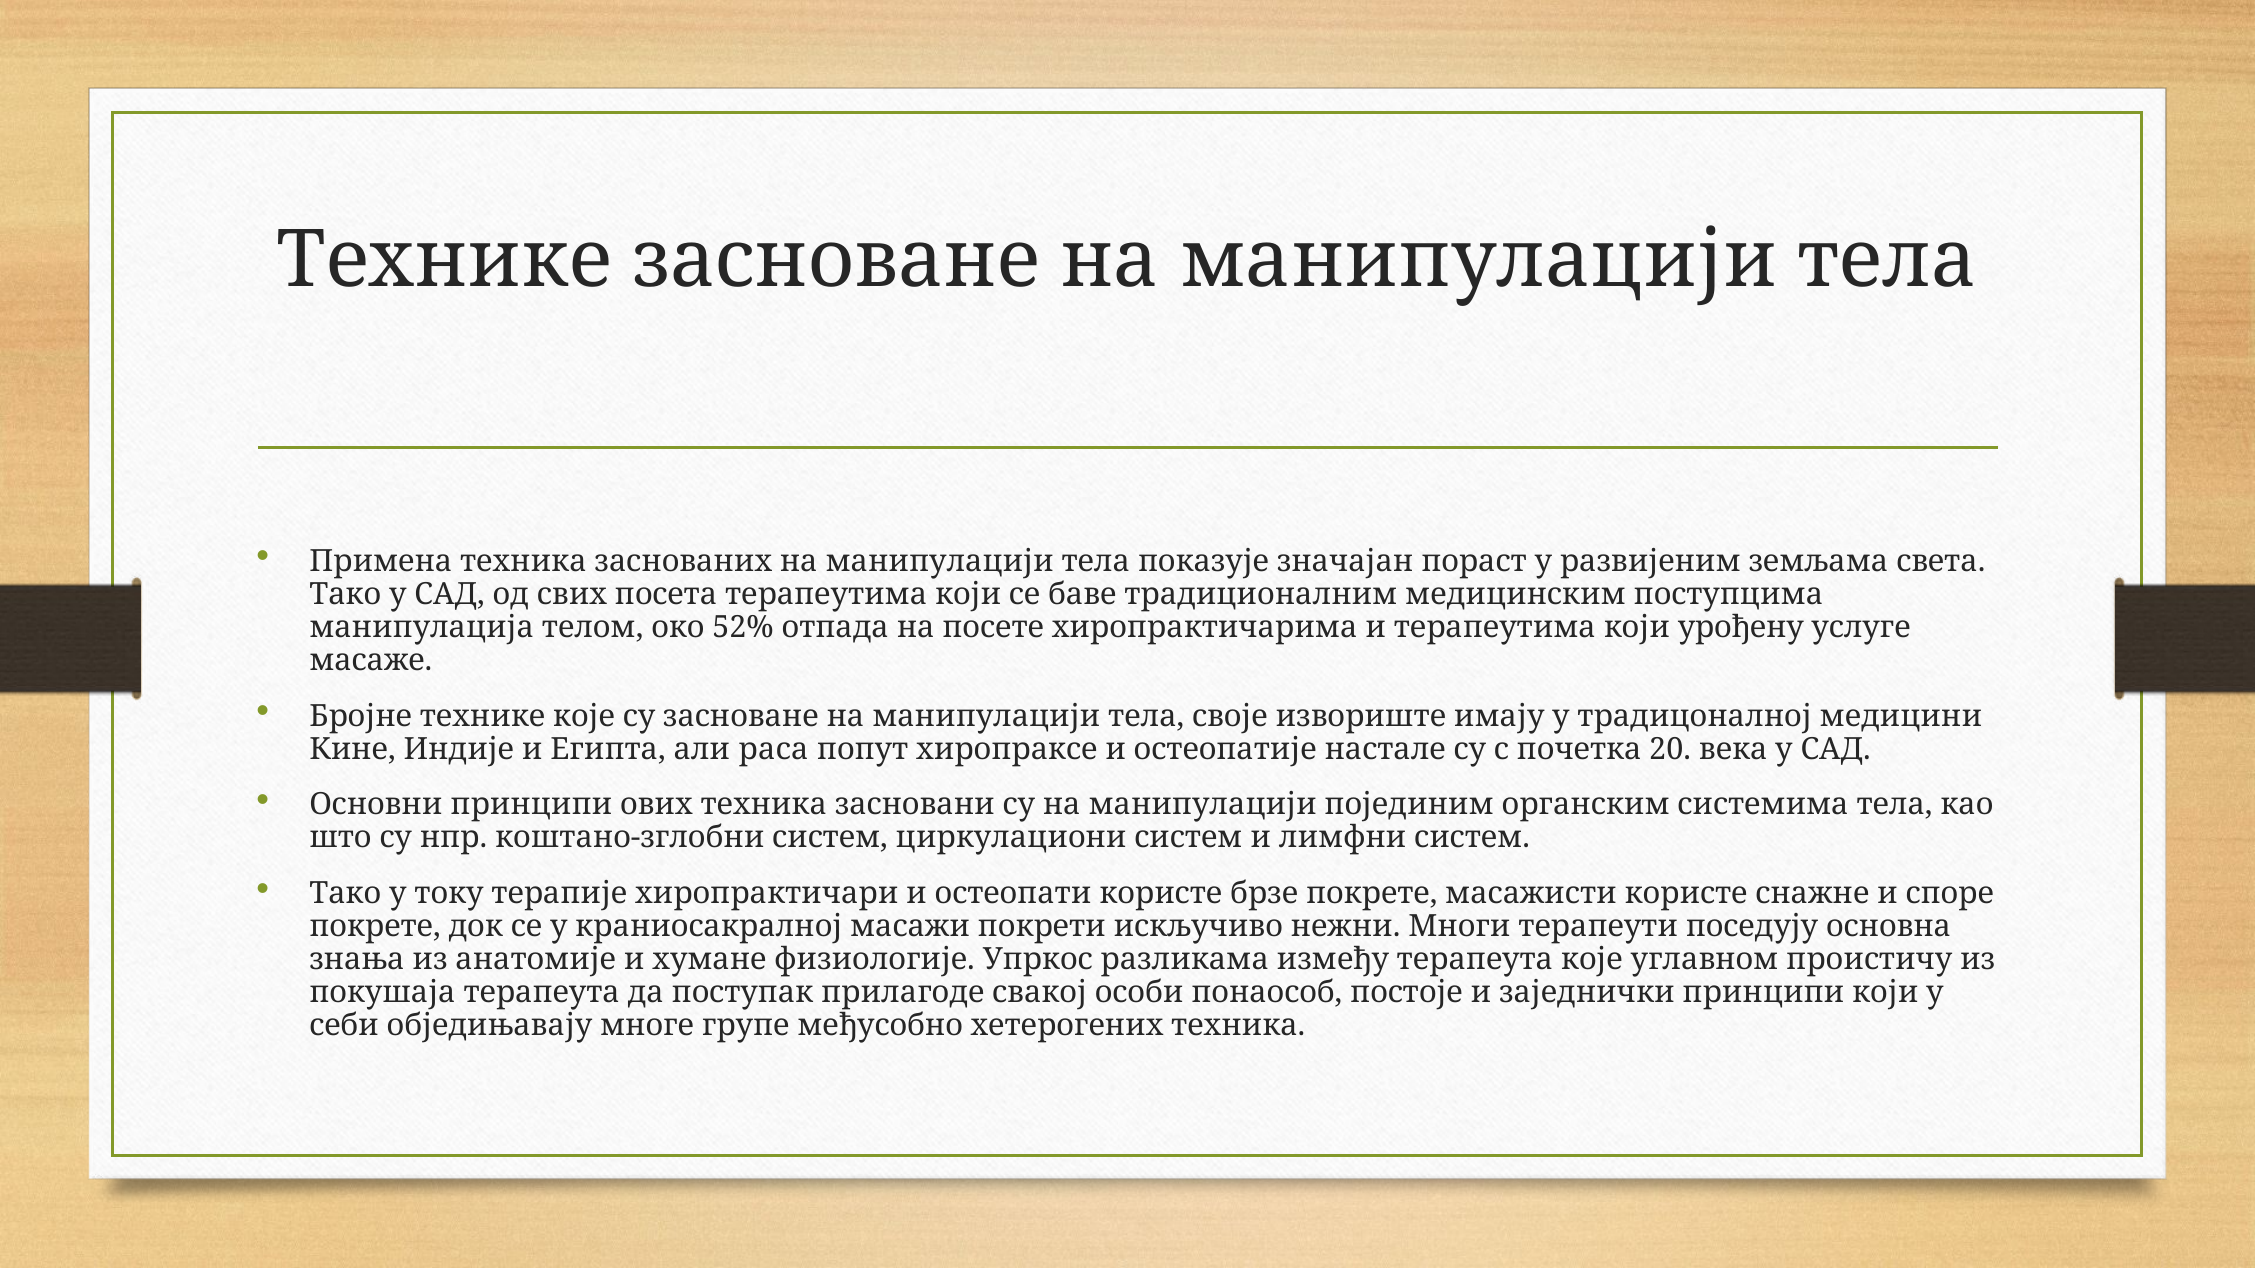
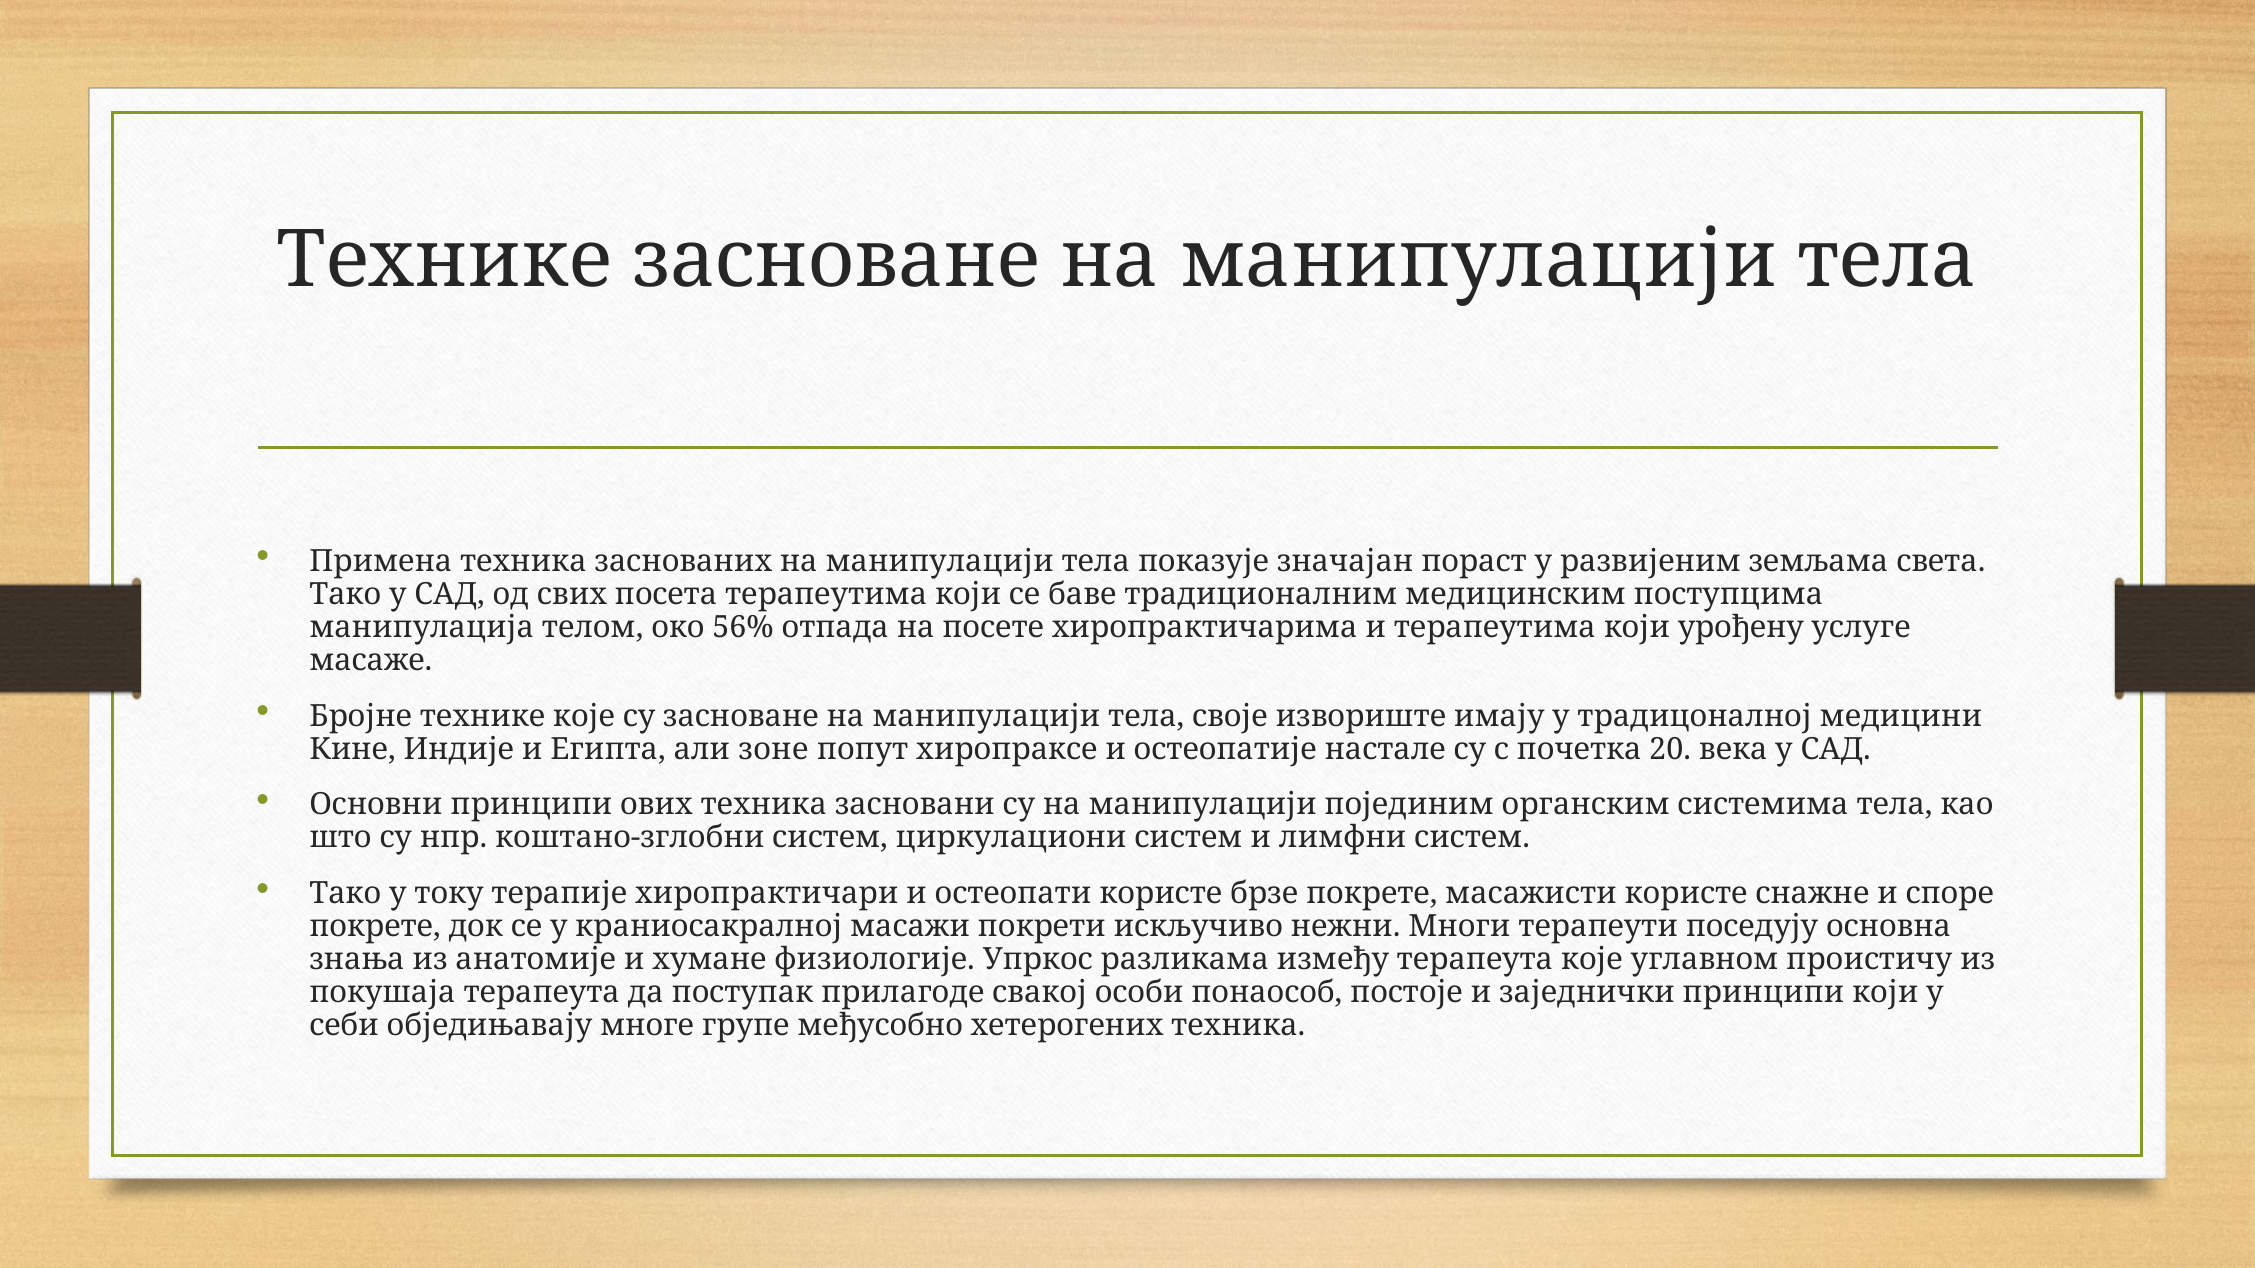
52%: 52% -> 56% (743, 627)
раса: раса -> зоне (773, 749)
